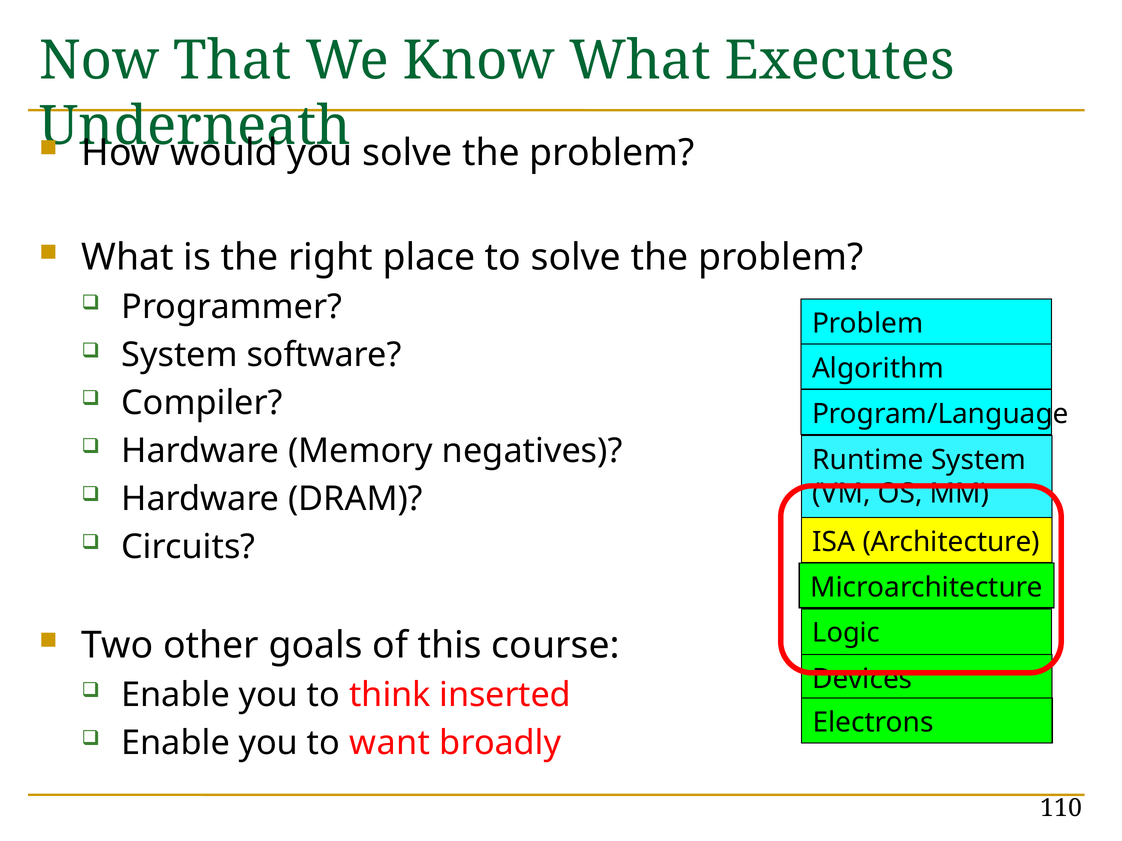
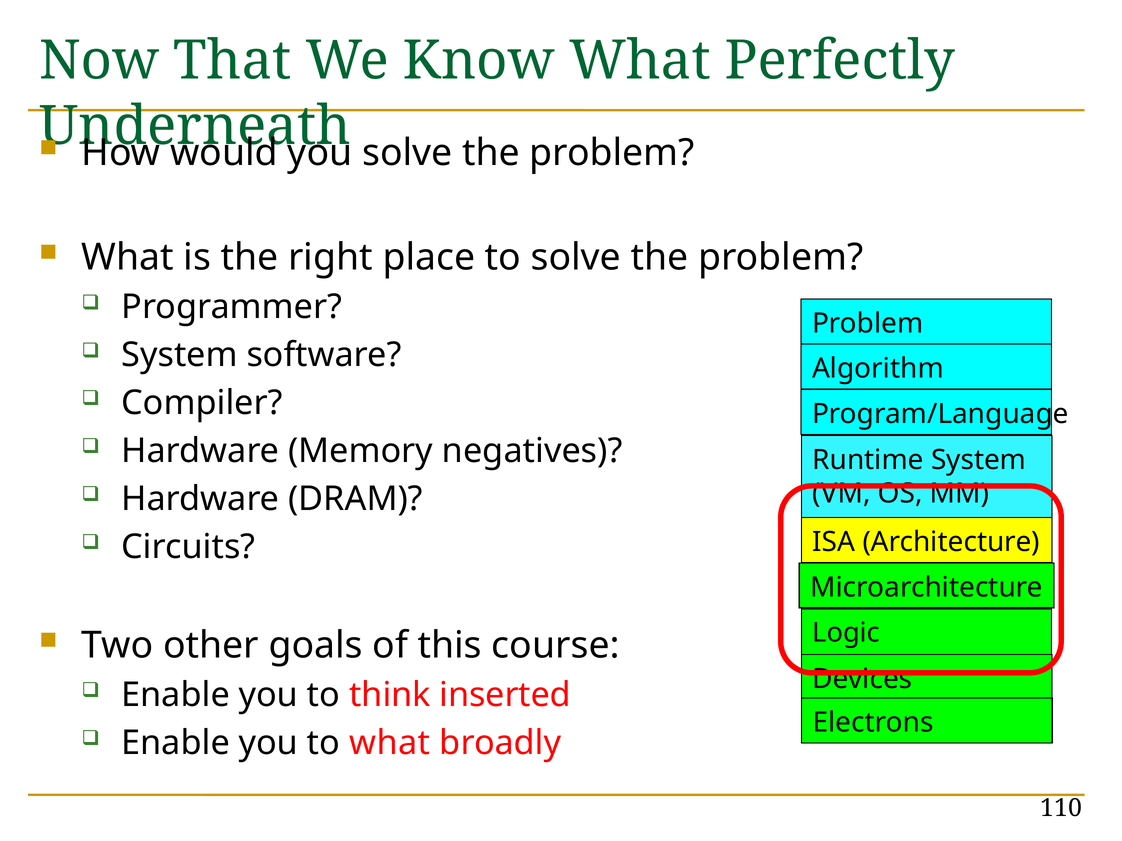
Executes: Executes -> Perfectly (840, 61)
to want: want -> what (390, 743)
